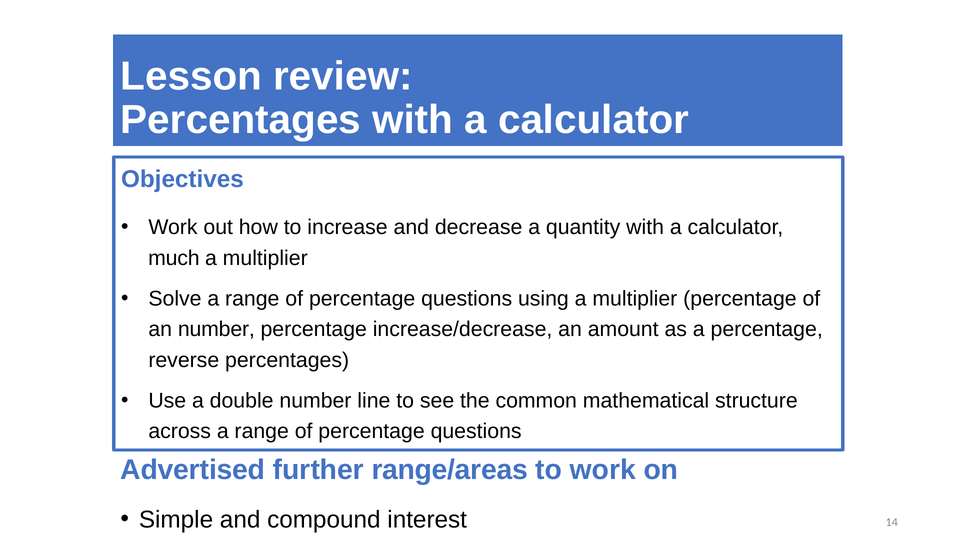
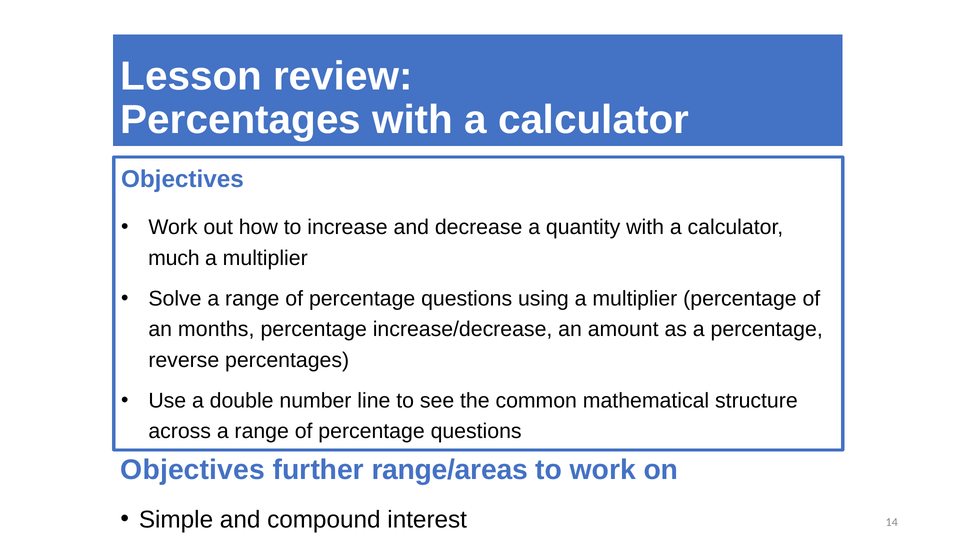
an number: number -> months (216, 329)
Advertised: Advertised -> Objectives (193, 470)
